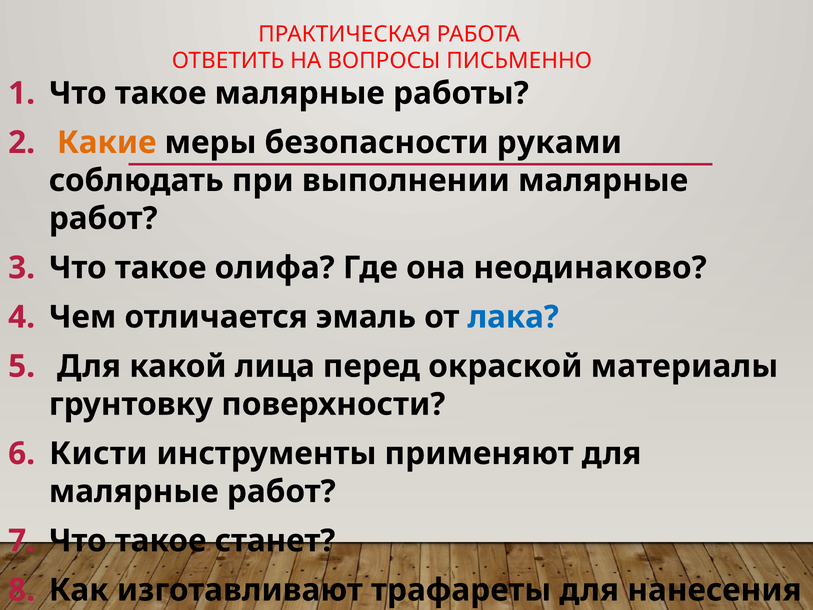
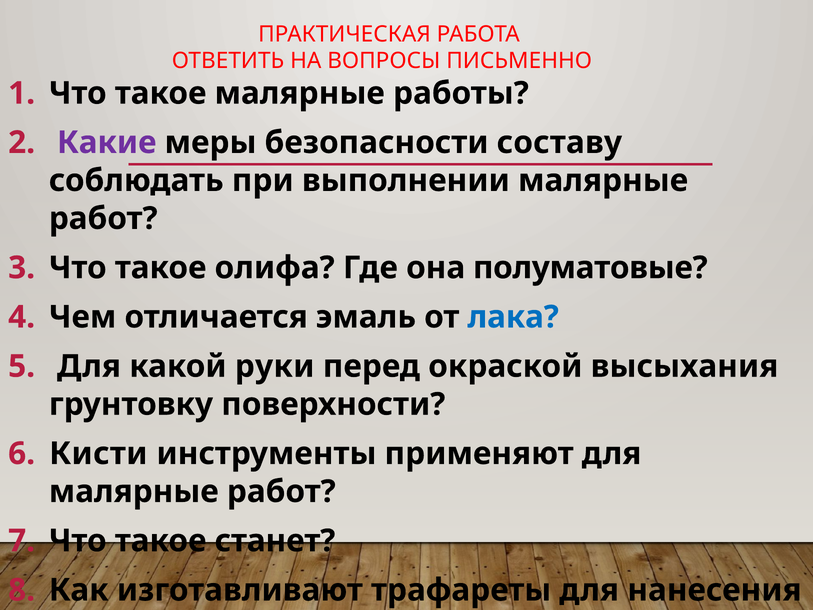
Какие colour: orange -> purple (107, 142)
руками: руками -> составу (559, 142)
неодинаково: неодинаково -> полуматовые (590, 268)
лица: лица -> руки (275, 366)
материалы: материалы -> высыхания (684, 366)
